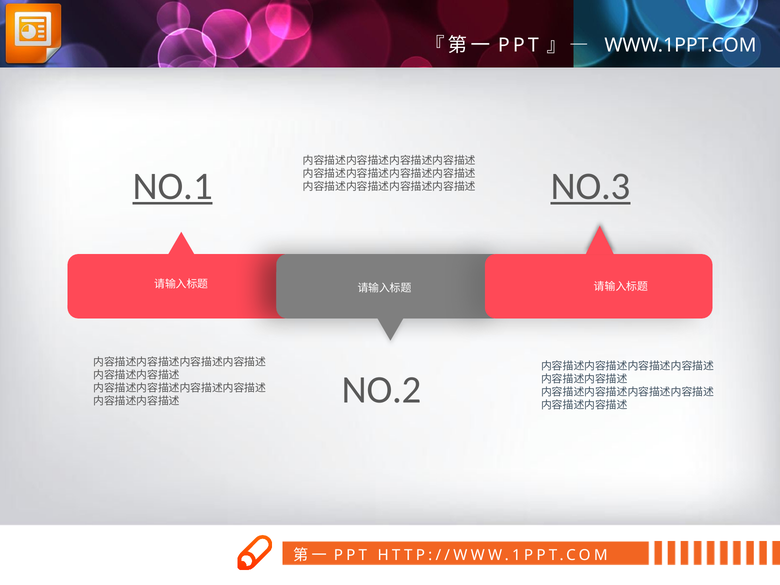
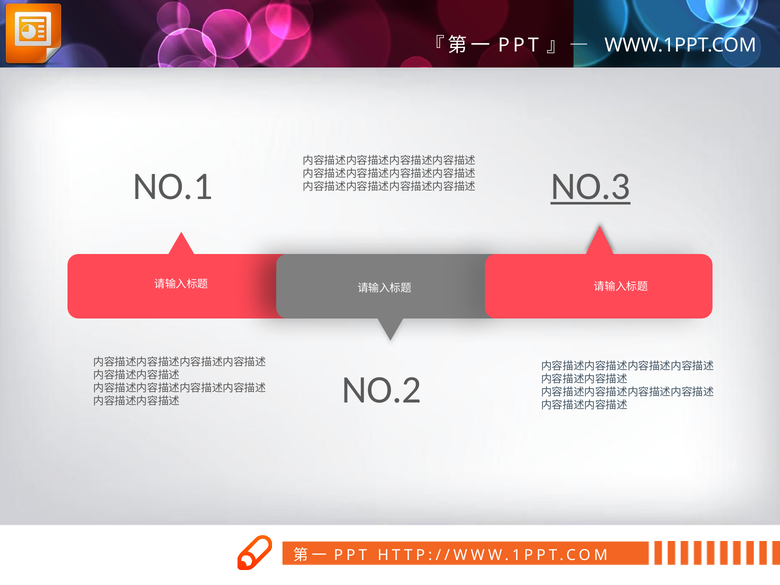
NO.1 underline: present -> none (173, 187)
